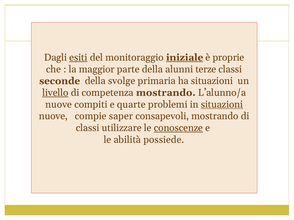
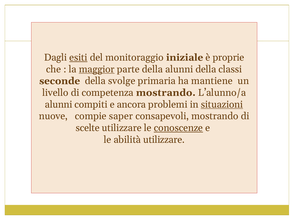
iniziale underline: present -> none (185, 58)
maggior underline: none -> present (97, 69)
alunni terze: terze -> della (206, 69)
ha situazioni: situazioni -> mantiene (212, 81)
livello underline: present -> none (55, 93)
nuove: nuove -> alunni (59, 105)
quarte: quarte -> ancora (131, 105)
classi: classi -> scelte (88, 128)
abilità possiede: possiede -> utilizzare (164, 140)
